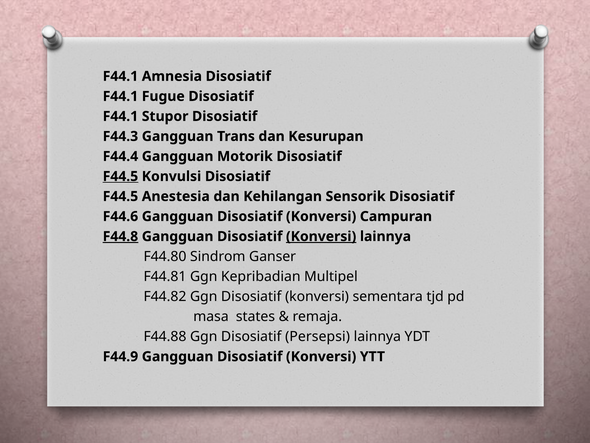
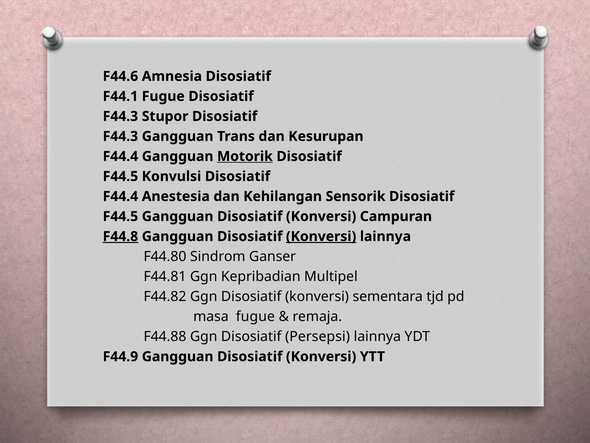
F44.1: F44.1 -> F44.6 (120, 76)
F44.1: F44.1 -> F44.3 (120, 116)
Motorik underline: none -> present (245, 156)
F44.5 underline: present -> none (120, 176)
F44.5: F44.5 -> F44.4 (120, 196)
F44.6: F44.6 -> F44.5 (120, 216)
masa states: states -> fugue (255, 316)
